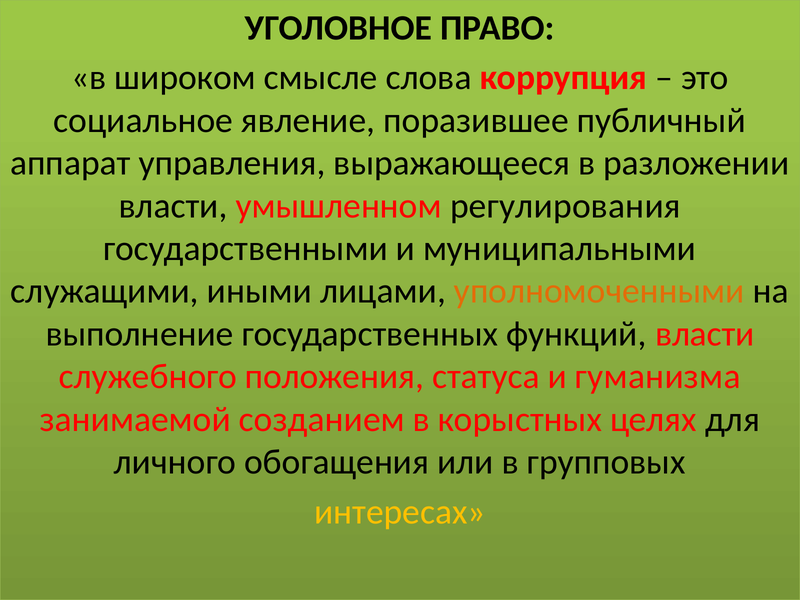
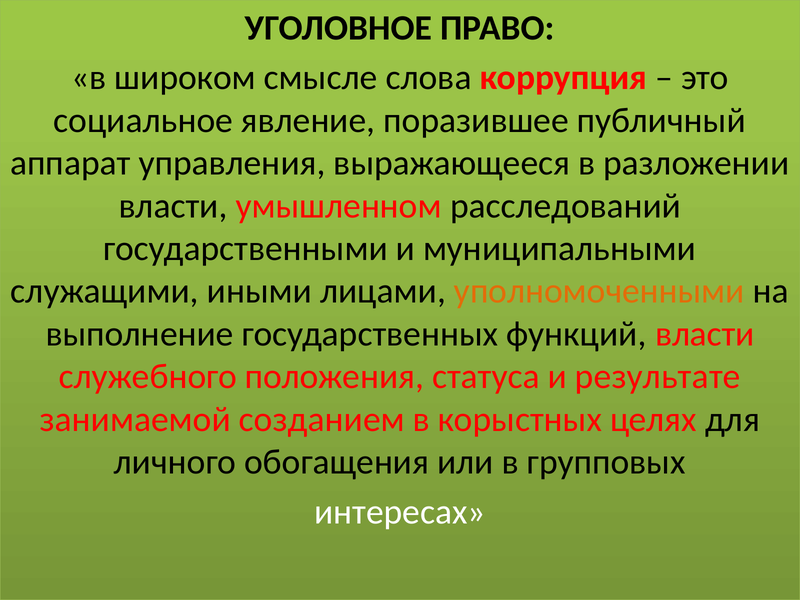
регулирования: регулирования -> расследований (566, 206)
гуманизма: гуманизма -> результате (658, 377)
интересах colour: yellow -> white (400, 512)
